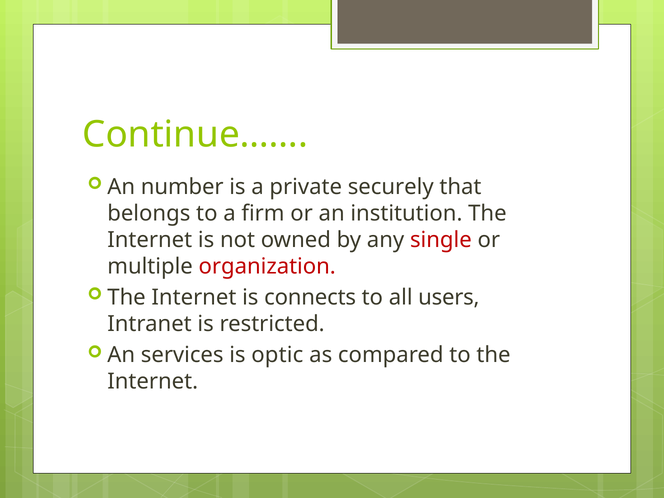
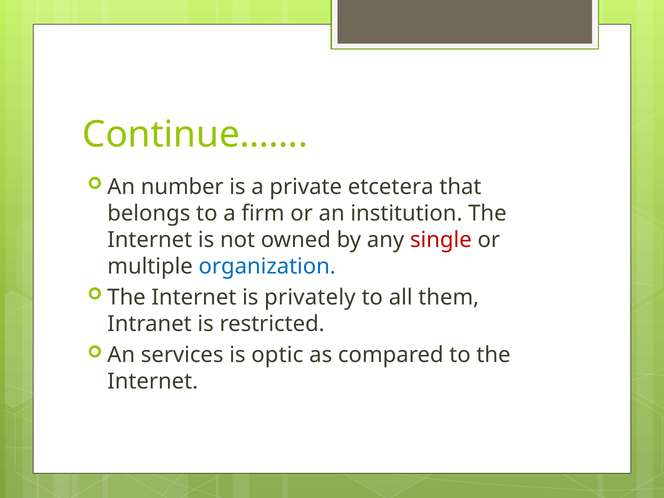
securely: securely -> etcetera (391, 187)
organization colour: red -> blue (267, 267)
connects: connects -> privately (310, 298)
users: users -> them (449, 298)
